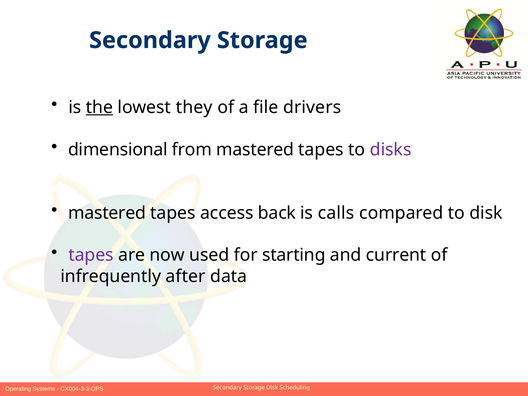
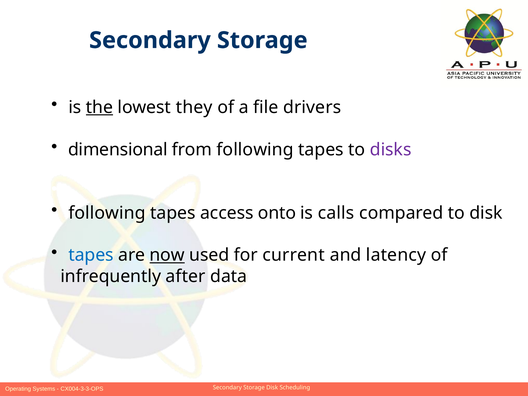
from mastered: mastered -> following (255, 150)
mastered: mastered -> following (107, 213)
back: back -> onto (277, 213)
tapes colour: purple -> blue (91, 255)
now underline: none -> present (167, 255)
starting: starting -> current (294, 255)
current: current -> latency (396, 255)
